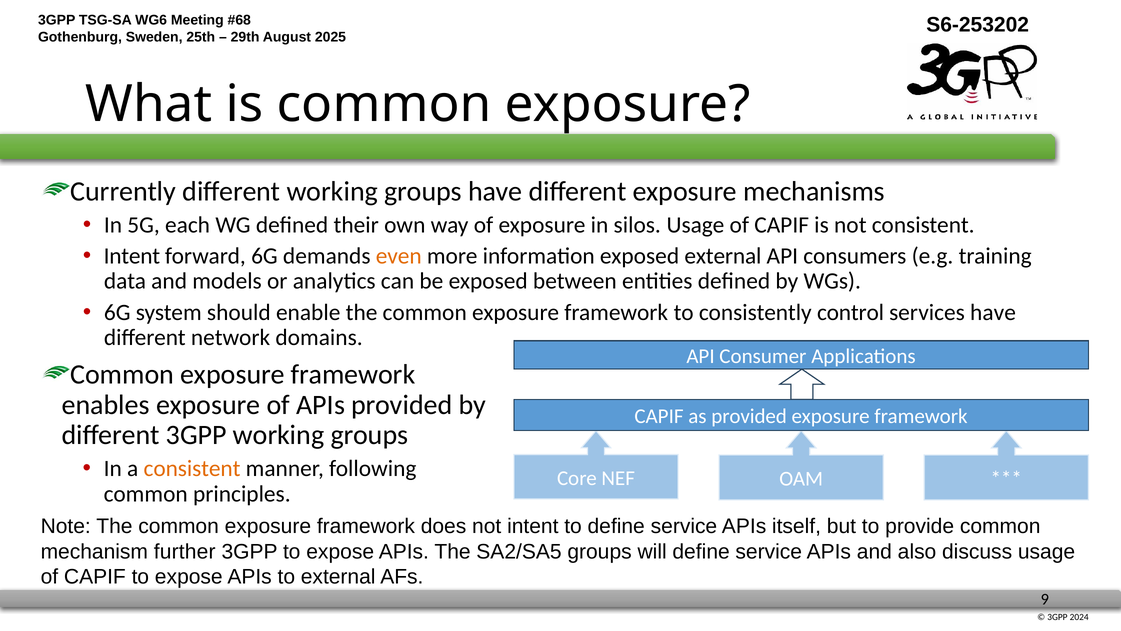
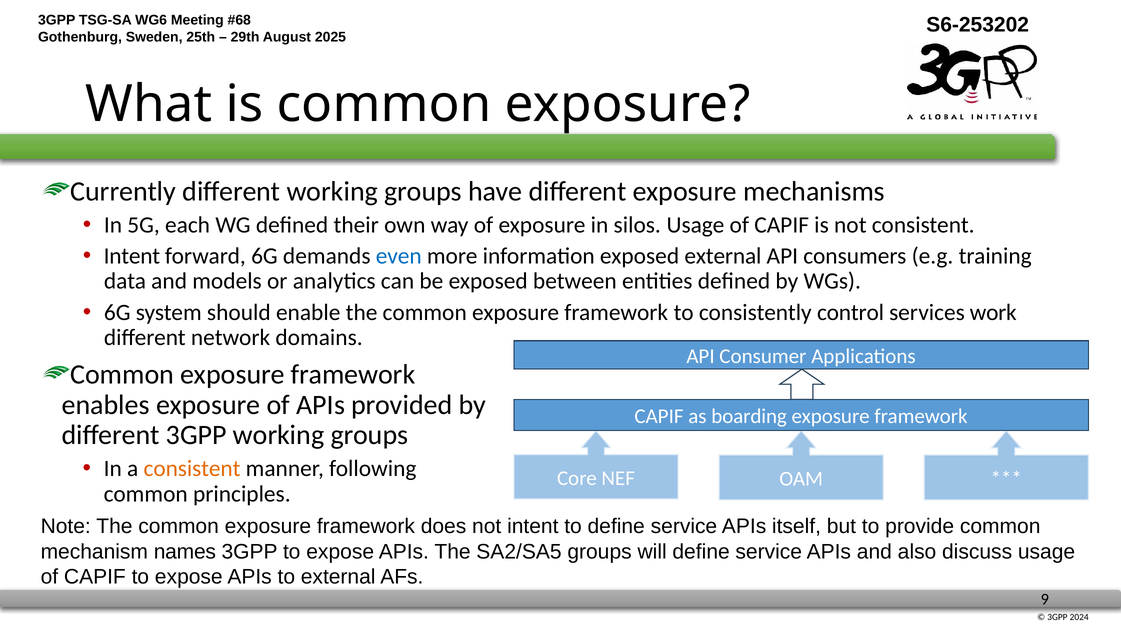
even colour: orange -> blue (399, 256)
services have: have -> work (993, 312)
as provided: provided -> boarding (749, 416)
further: further -> names (185, 551)
